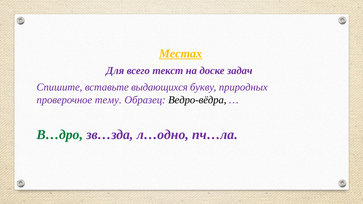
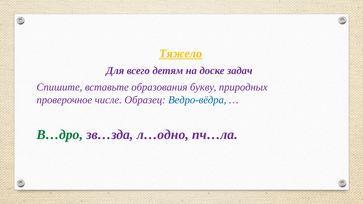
Местах: Местах -> Тяжело (181, 54)
текст: текст -> детям (168, 71)
выдающихся: выдающихся -> образования (159, 87)
тему: тему -> числе (108, 100)
Ведро-вёдра colour: black -> blue (197, 100)
